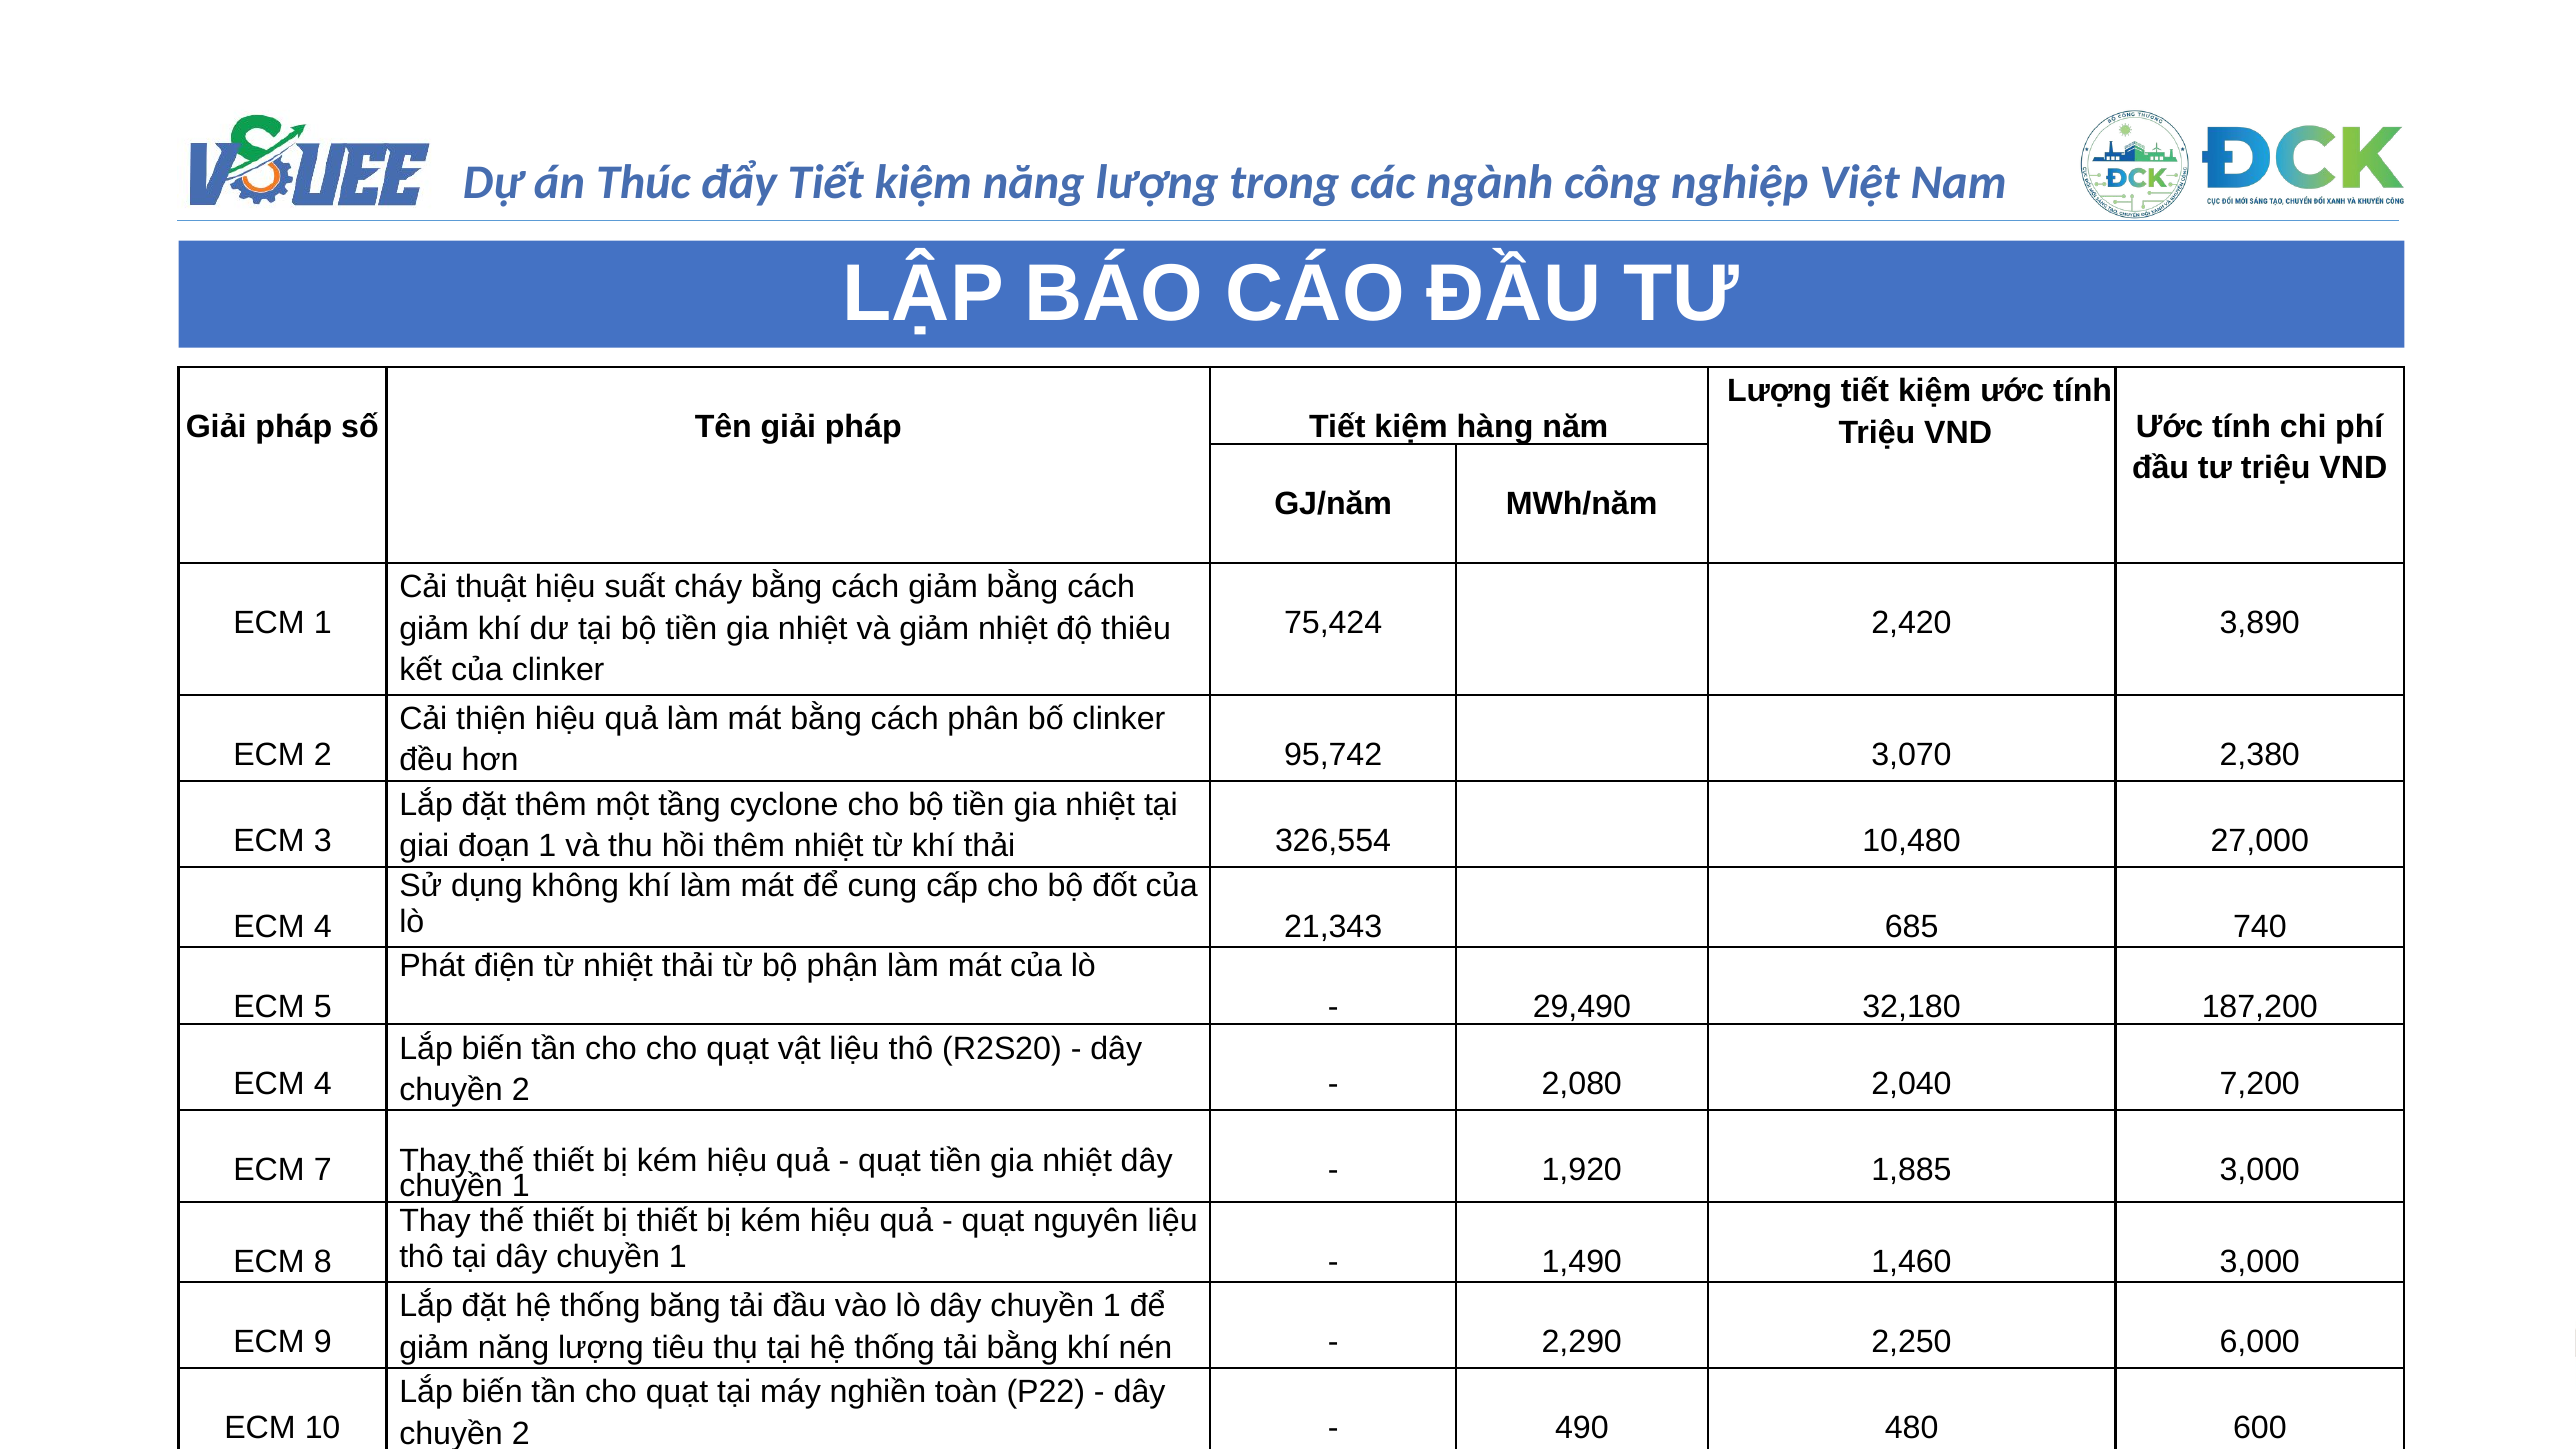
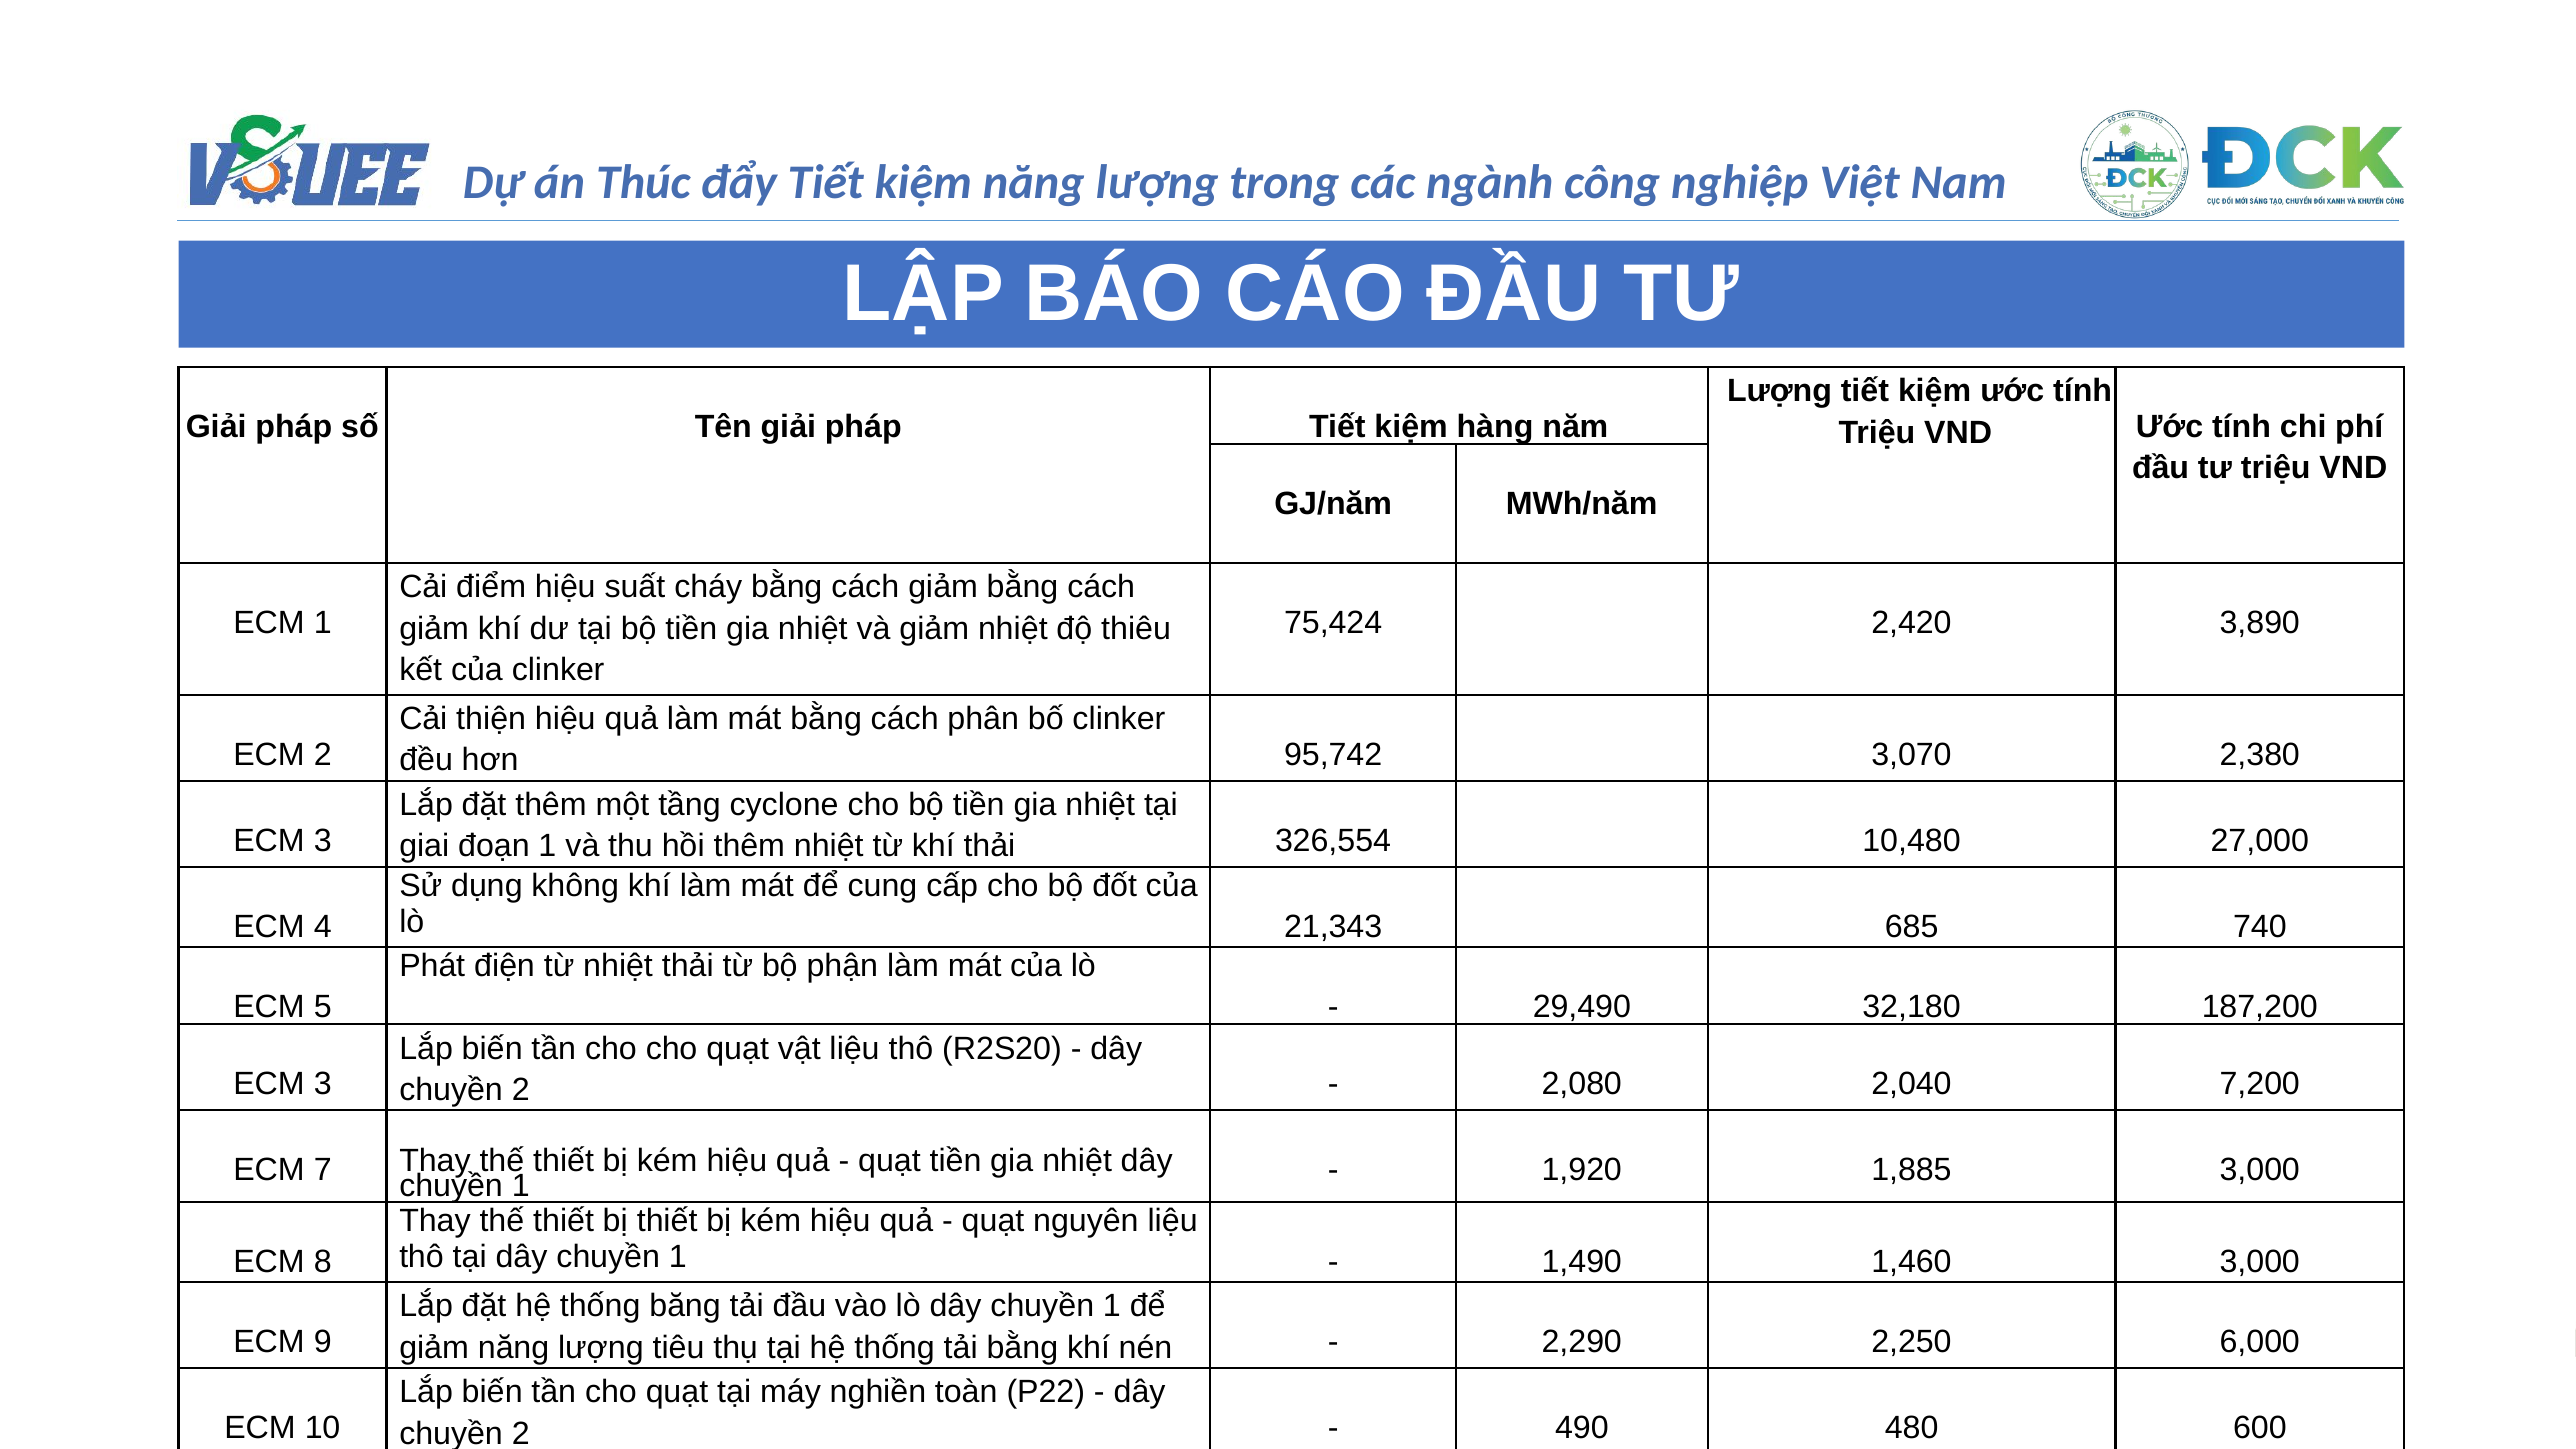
thuật: thuật -> điểm (491, 587)
4: 4 -> 3 (323, 1084)
